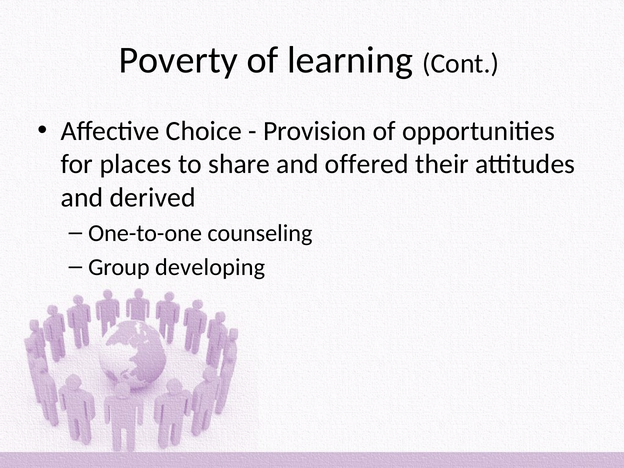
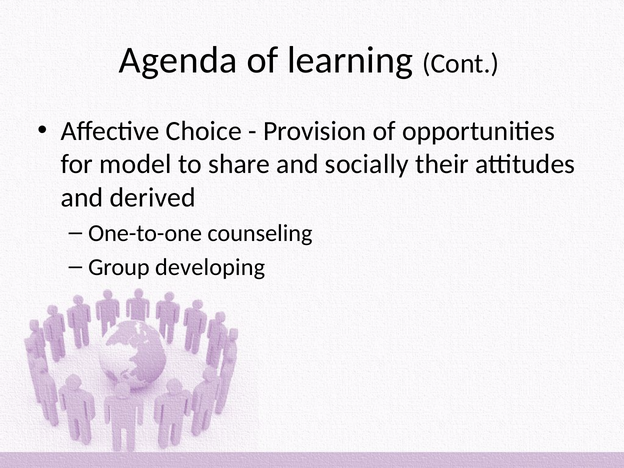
Poverty: Poverty -> Agenda (178, 60)
places: places -> model (135, 164)
offered: offered -> socially (367, 164)
